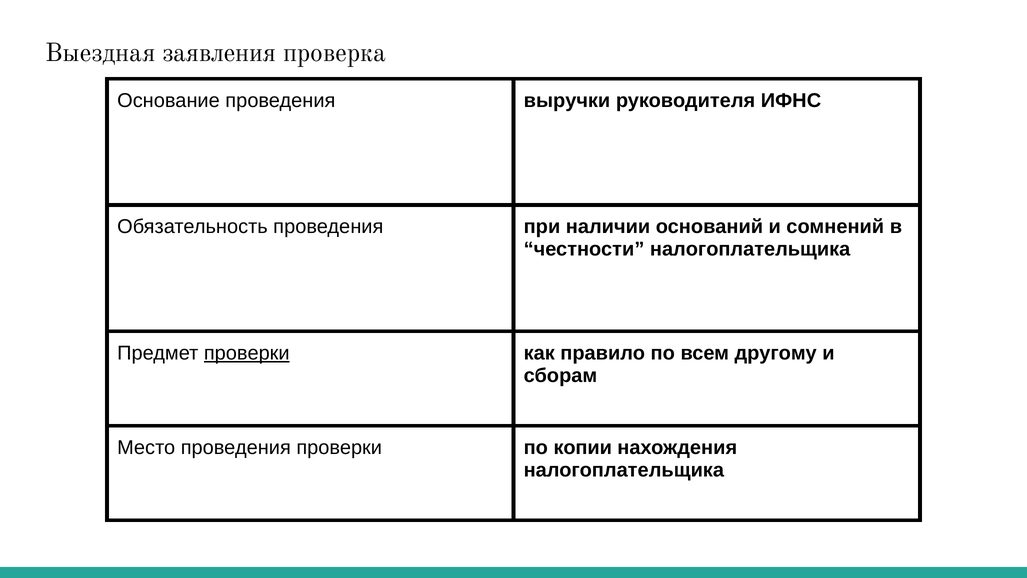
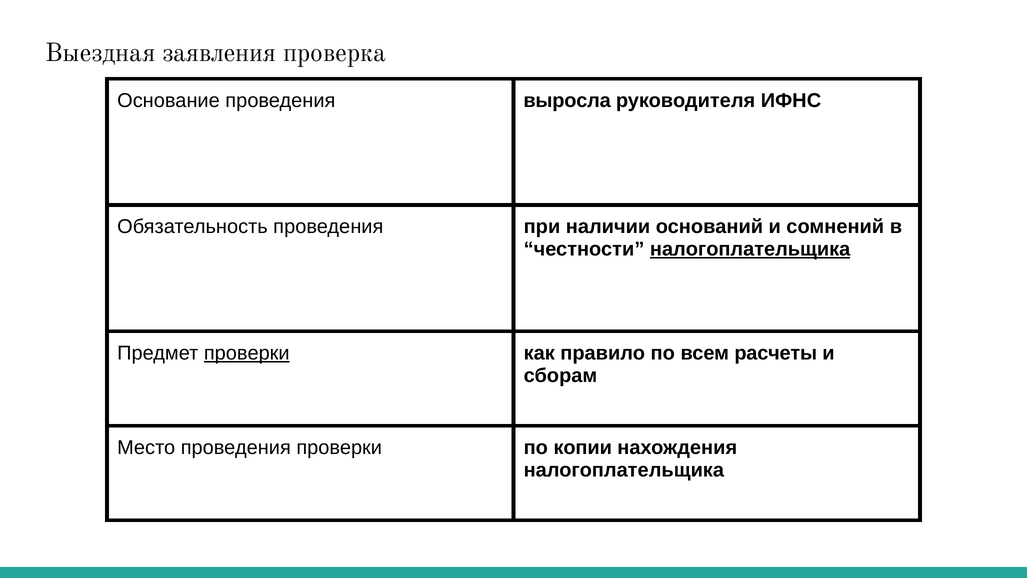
выручки: выручки -> выросла (567, 100)
налогоплательщика underline: none -> present (750, 249)
другому: другому -> расчеты (776, 353)
